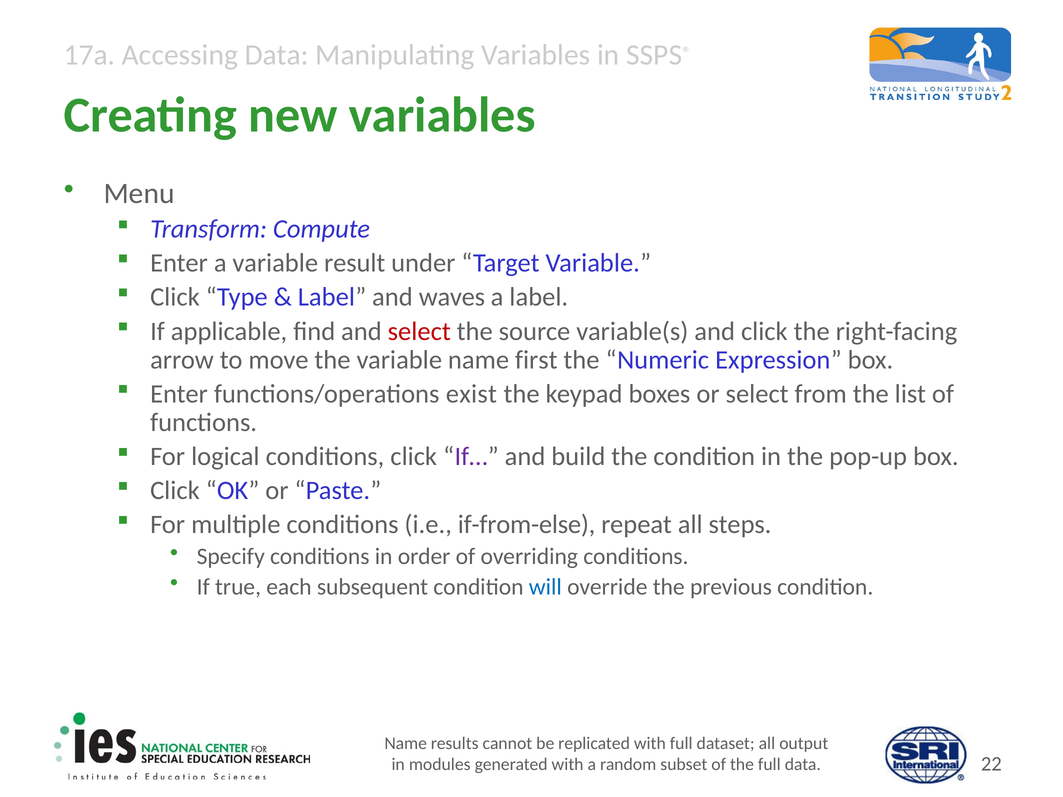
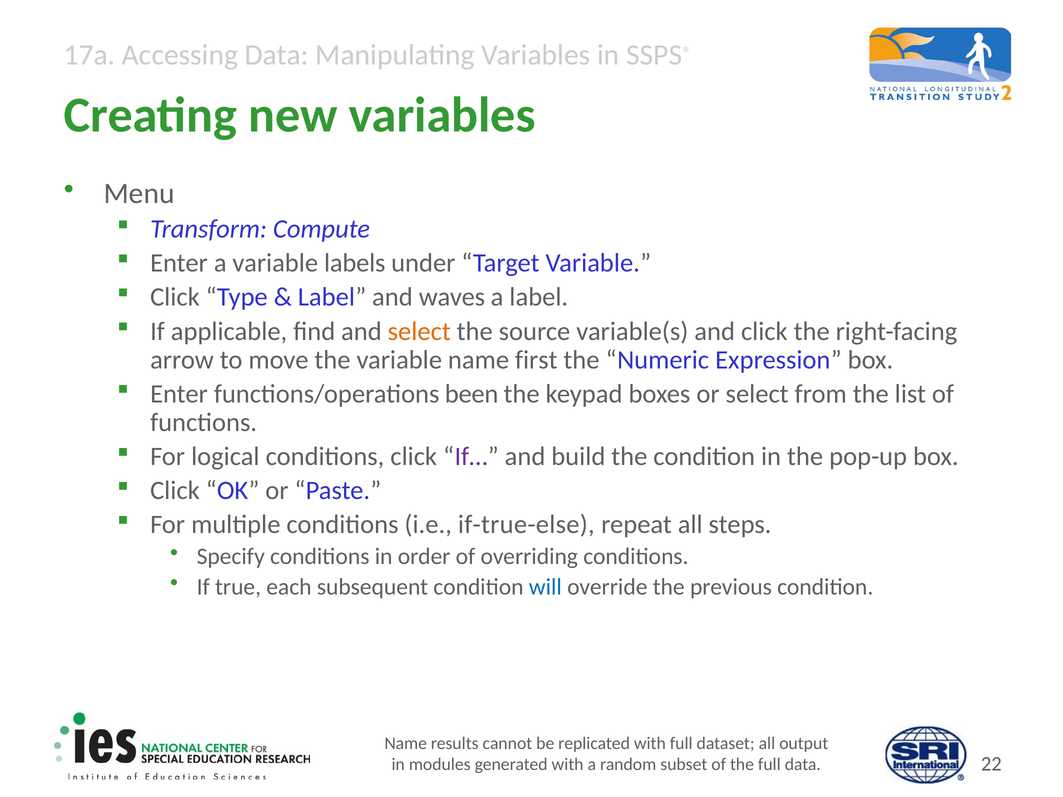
result: result -> labels (355, 263)
select colour: red -> orange (419, 331)
exist: exist -> been (472, 394)
if-from-else: if-from-else -> if-true-else (526, 525)
